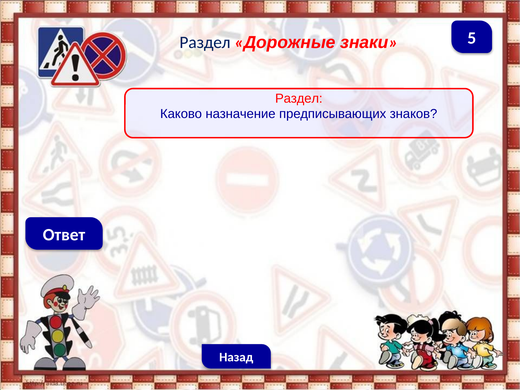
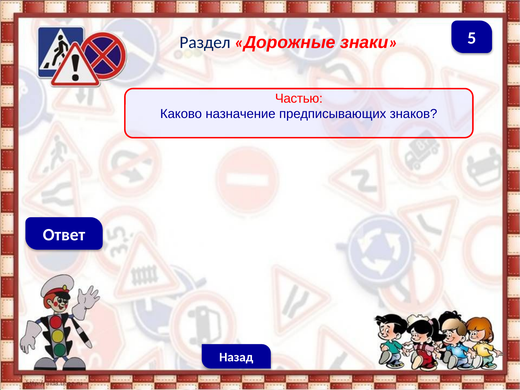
Раздел: Раздел -> Частью (299, 98)
